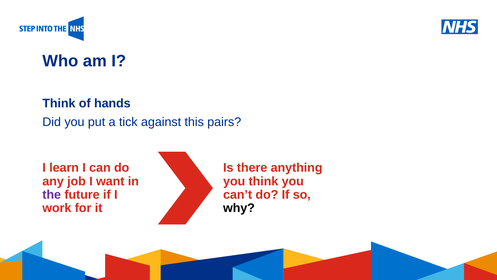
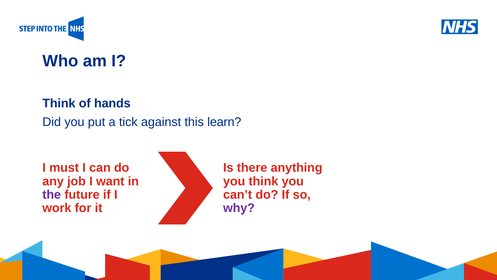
pairs: pairs -> learn (224, 122)
learn: learn -> must (64, 168)
why colour: black -> purple (239, 208)
